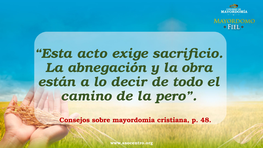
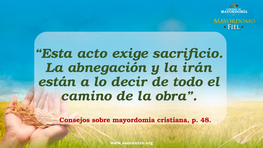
obra: obra -> irán (197, 68)
pero: pero -> obra (176, 96)
